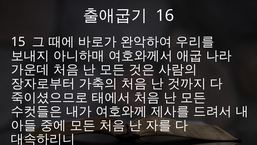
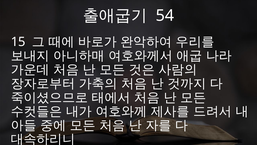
16: 16 -> 54 (165, 15)
